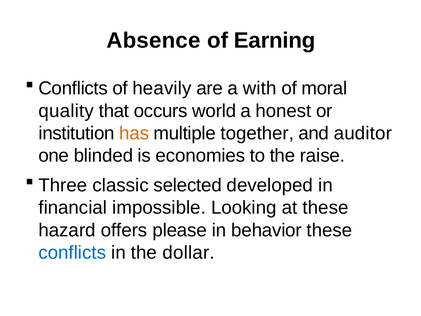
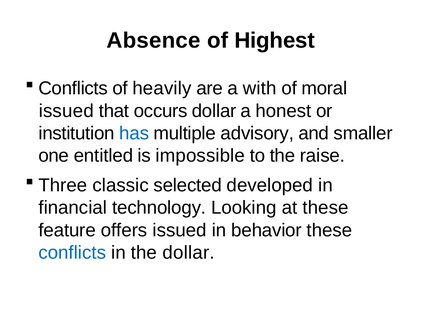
Earning: Earning -> Highest (275, 41)
quality: quality -> issued (66, 111)
occurs world: world -> dollar (214, 111)
has colour: orange -> blue (134, 133)
together: together -> advisory (257, 133)
auditor: auditor -> smaller (363, 133)
blinded: blinded -> entitled (103, 156)
economies: economies -> impossible (200, 156)
impossible: impossible -> technology (159, 208)
hazard: hazard -> feature (67, 230)
offers please: please -> issued (180, 230)
